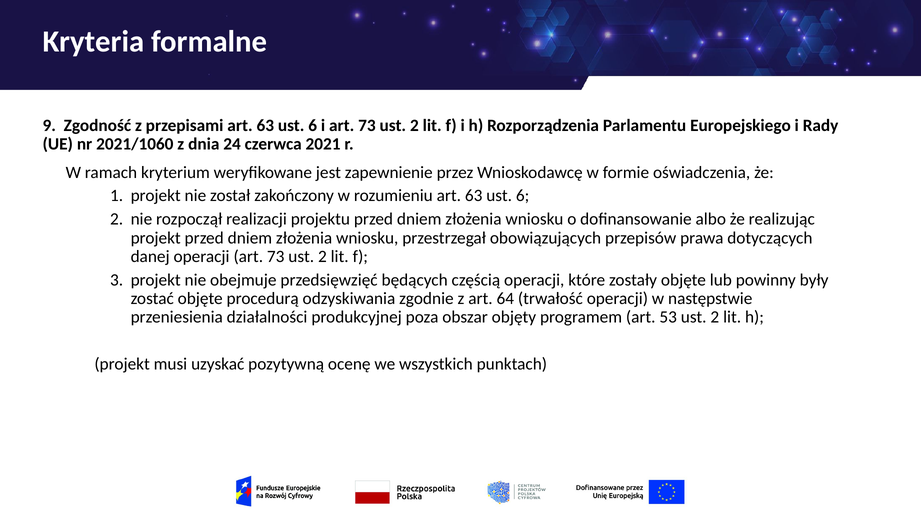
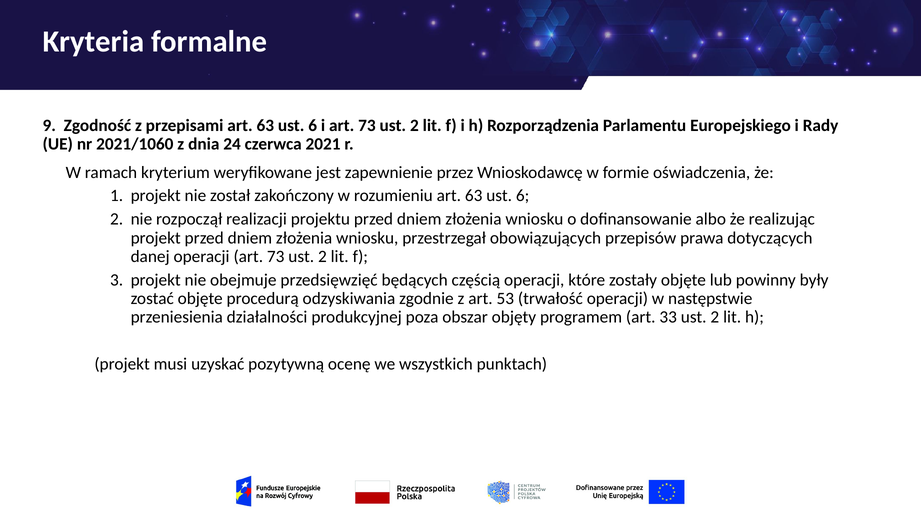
64: 64 -> 53 (505, 299)
53: 53 -> 33 (668, 317)
